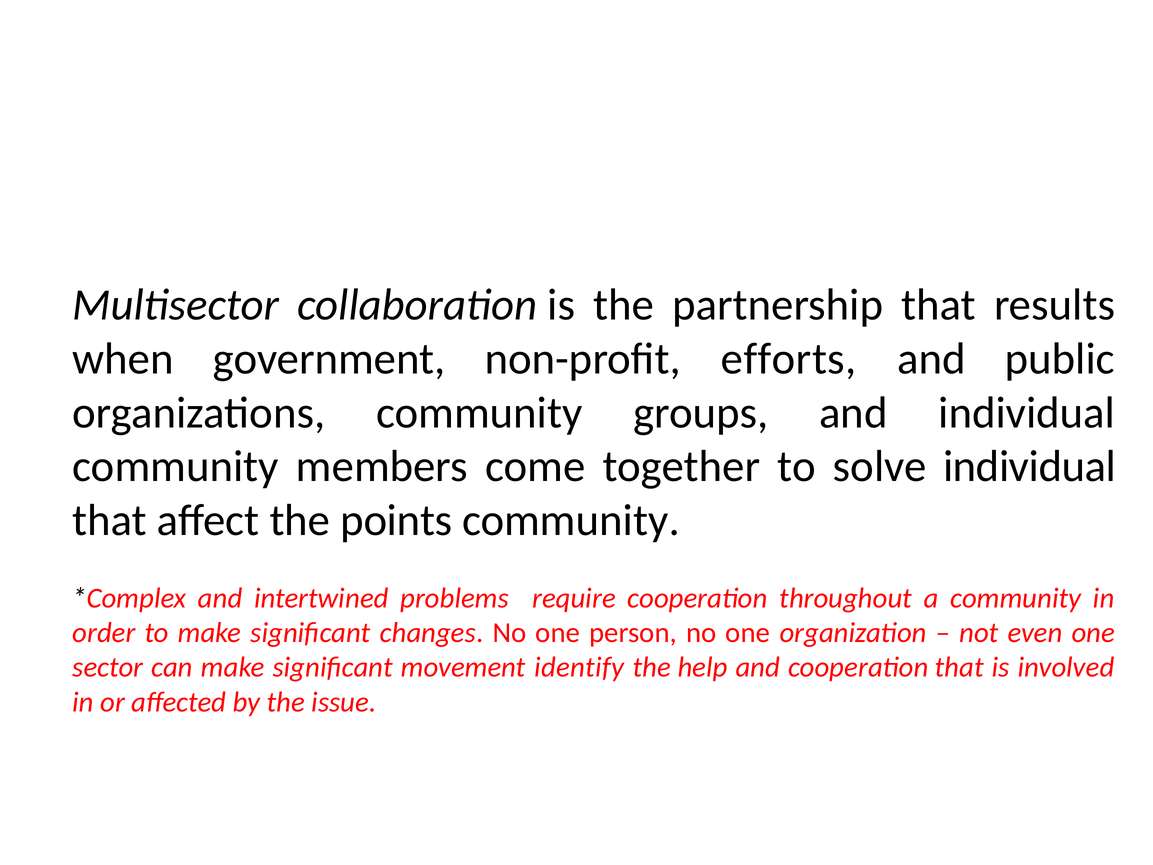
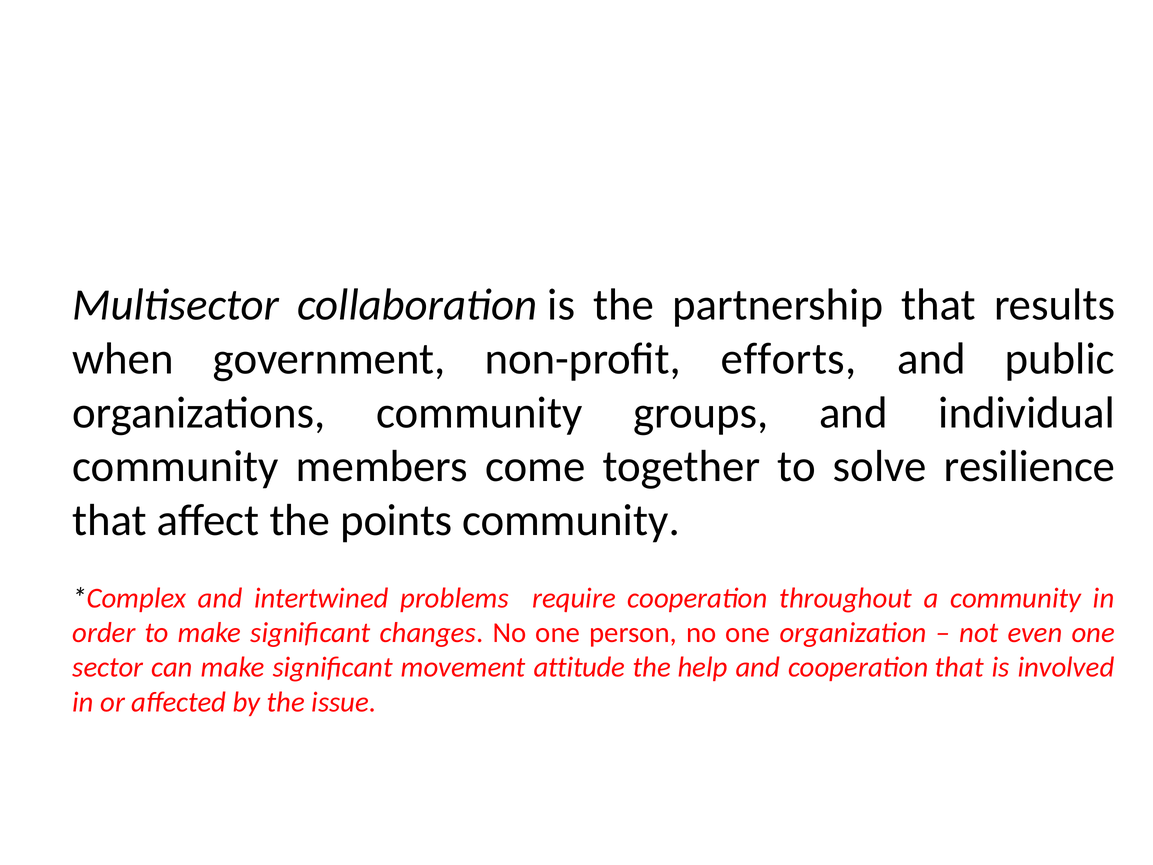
solve individual: individual -> resilience (1029, 467)
identify: identify -> attitude (579, 667)
